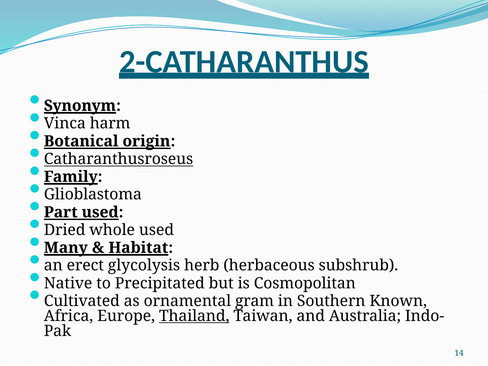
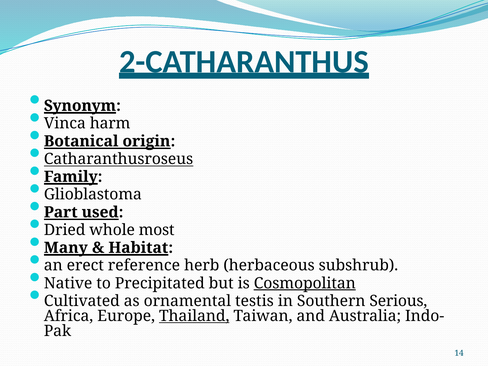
whole used: used -> most (157, 230)
glycolysis: glycolysis -> reference (144, 266)
Cosmopolitan underline: none -> present (305, 283)
gram: gram -> testis (254, 301)
Known: Known -> Serious (398, 301)
